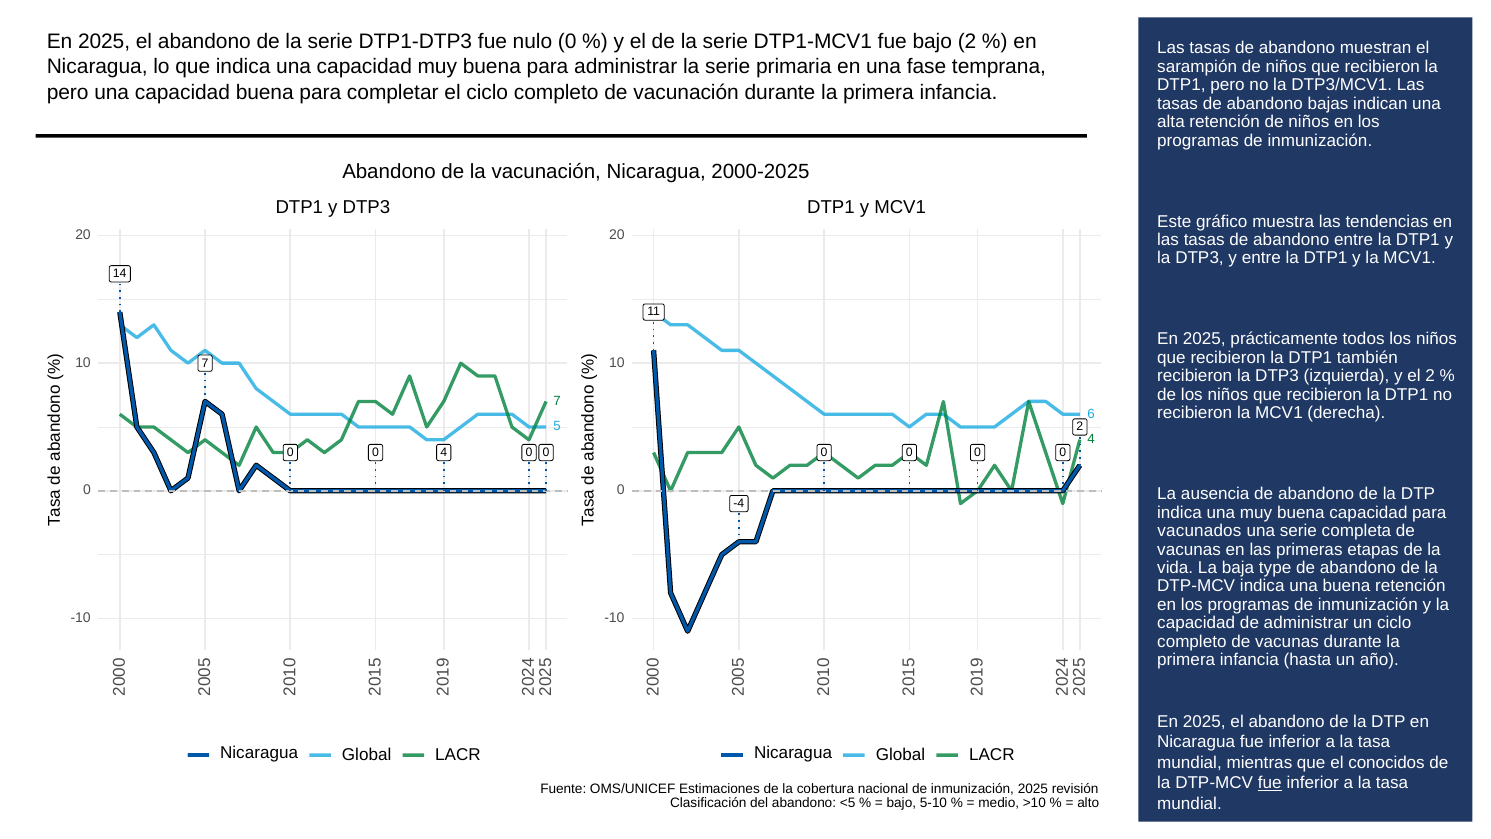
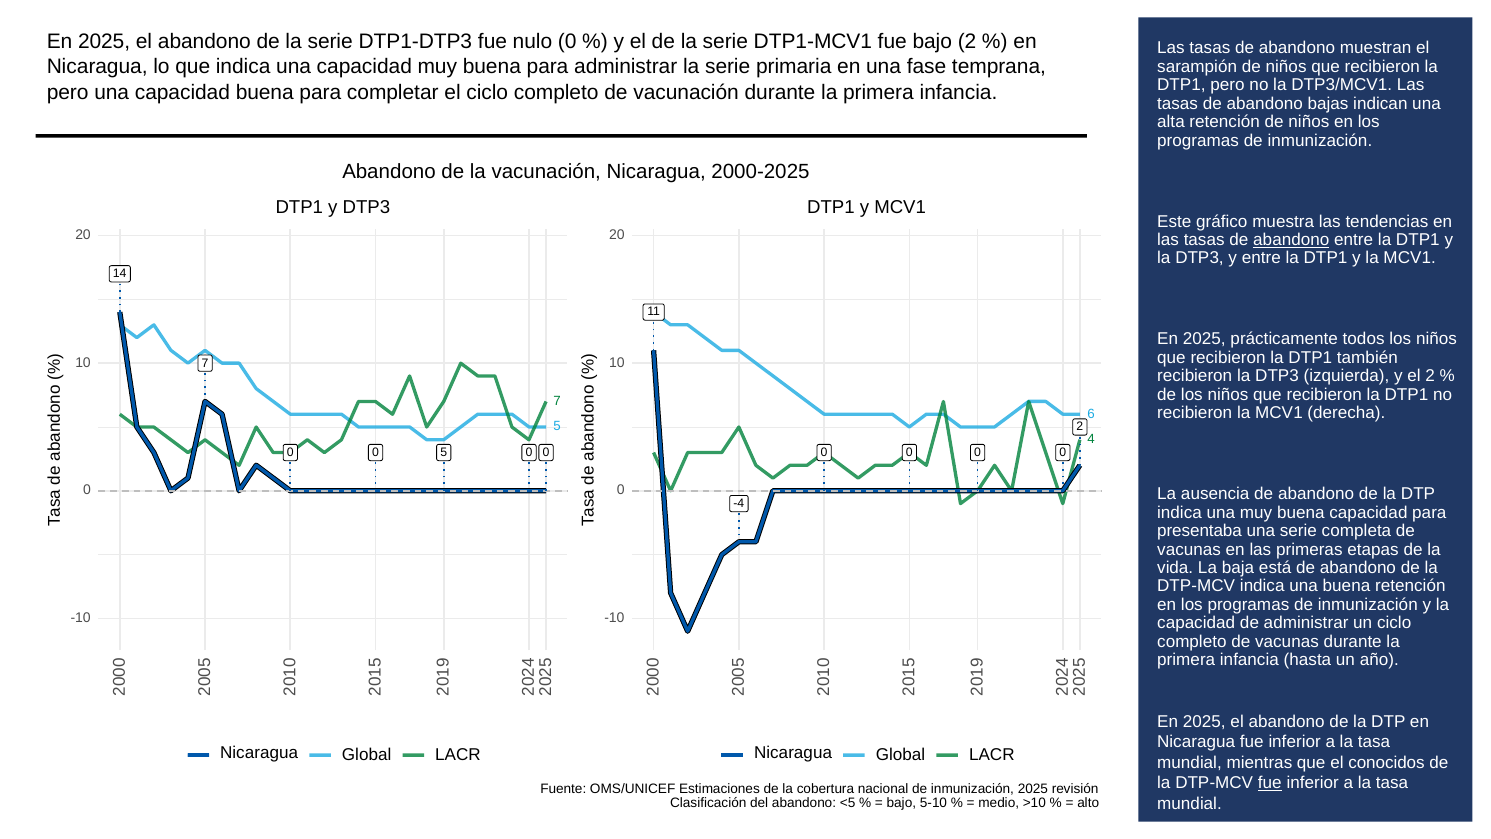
abandono underline: none -> present (1291, 240)
4: 4 -> 5 (444, 452)
vacunados: vacunados -> presentaba (1200, 531)
type: type -> está (1275, 568)
